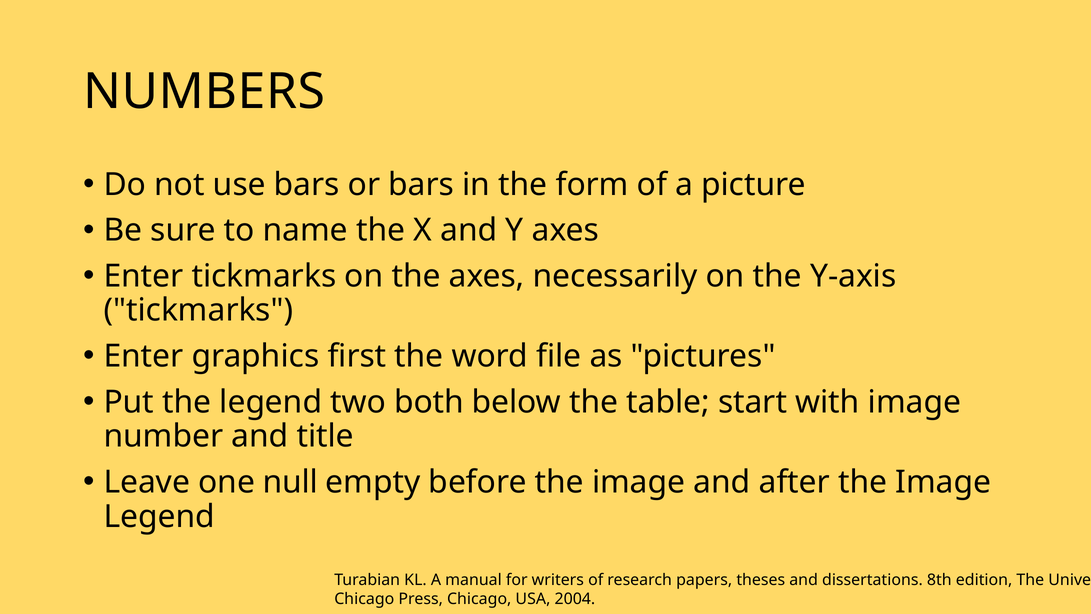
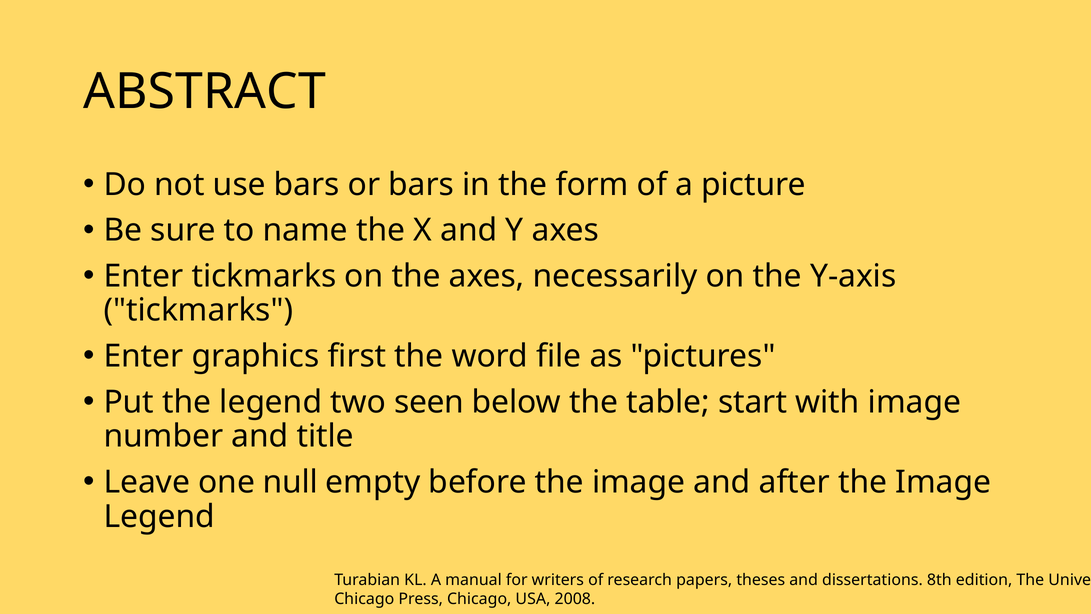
NUMBERS: NUMBERS -> ABSTRACT (205, 92)
both: both -> seen (429, 402)
2004: 2004 -> 2008 (575, 599)
